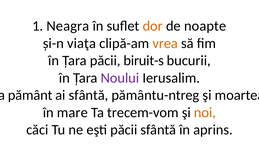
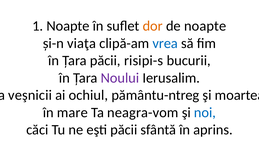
1 Neagra: Neagra -> Noapte (68, 26)
vrea colour: orange -> blue (165, 43)
biruit-s: biruit-s -> risipi-s (144, 60)
pământ: pământ -> veşnicii (30, 95)
ai sfântă: sfântă -> ochiul (88, 95)
trecem-vom: trecem-vom -> neagra-vom (143, 112)
noi colour: orange -> blue (205, 112)
